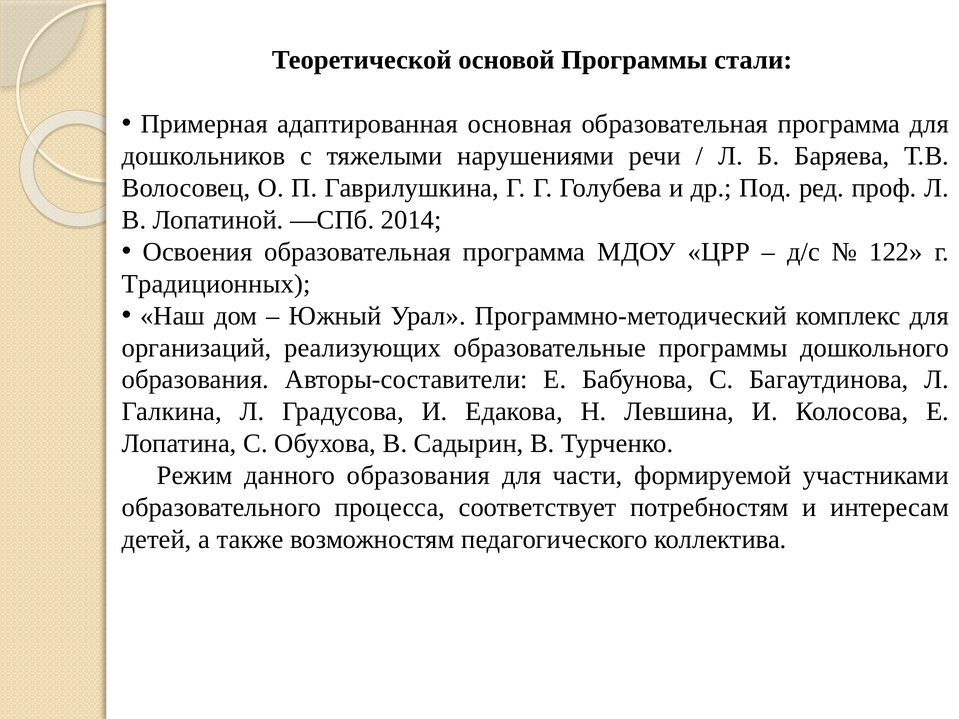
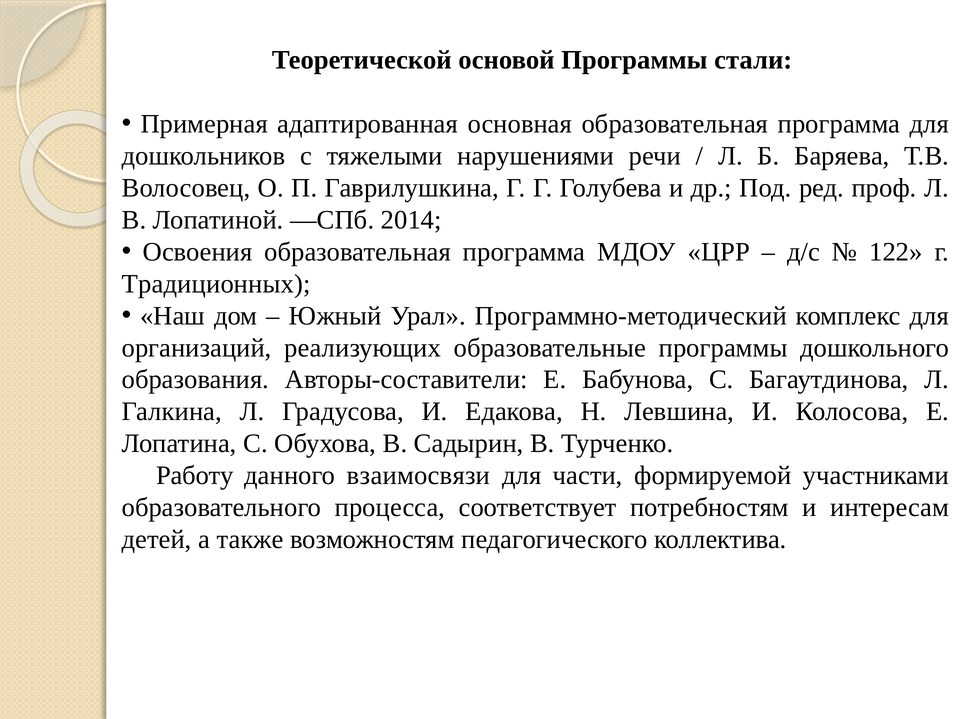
Режим: Режим -> Работу (195, 476)
данного образования: образования -> взаимосвязи (419, 476)
